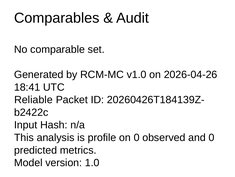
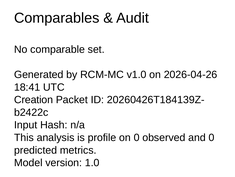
Reliable: Reliable -> Creation (34, 99)
